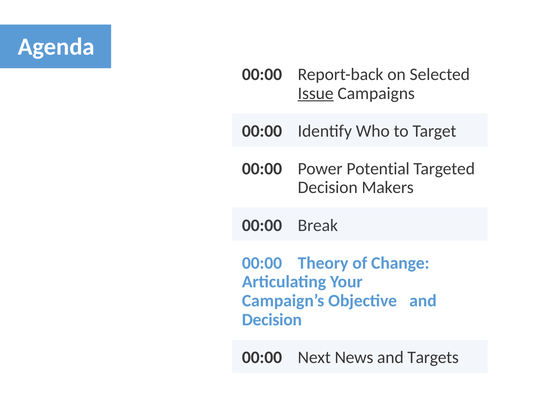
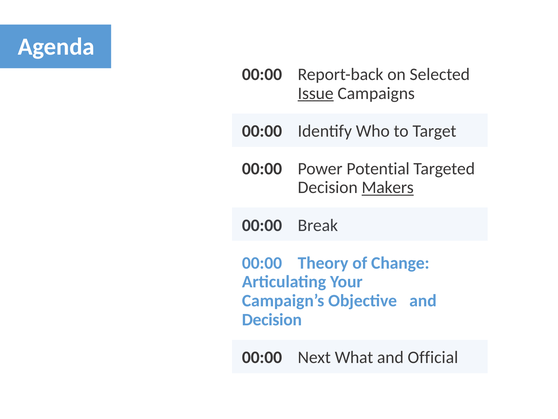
Makers underline: none -> present (388, 187)
News: News -> What (354, 357)
Targets: Targets -> Official (433, 357)
